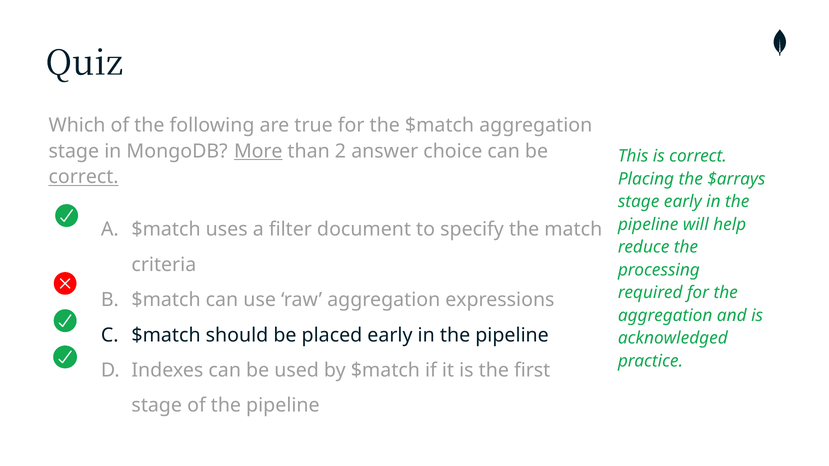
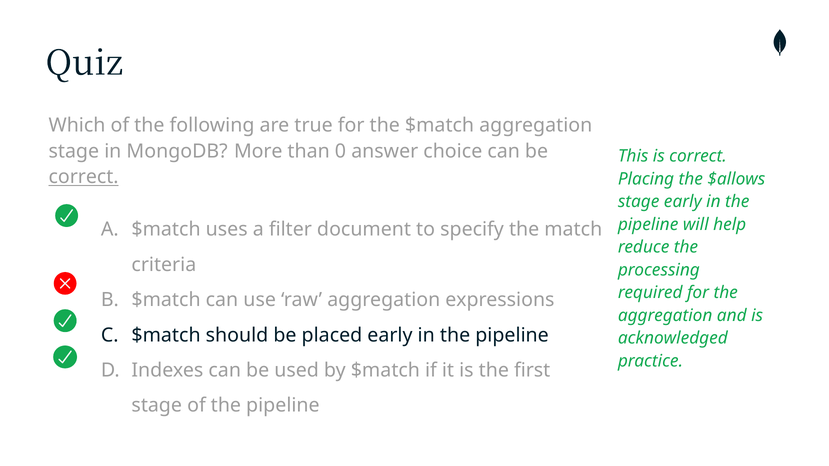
More underline: present -> none (258, 151)
2: 2 -> 0 (340, 151)
$arrays: $arrays -> $allows (736, 179)
